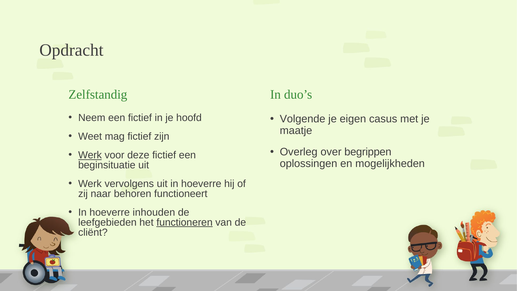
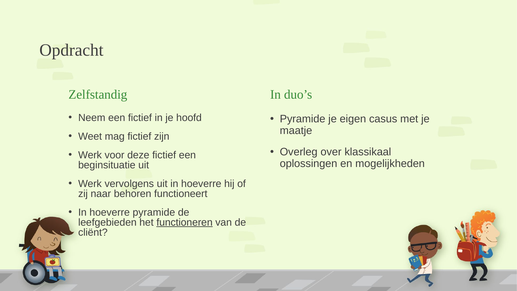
Volgende: Volgende -> Pyramide (303, 119)
begrippen: begrippen -> klassikaal (368, 152)
Werk underline: present -> none (90, 155)
hoeverre inhouden: inhouden -> pyramide (154, 212)
